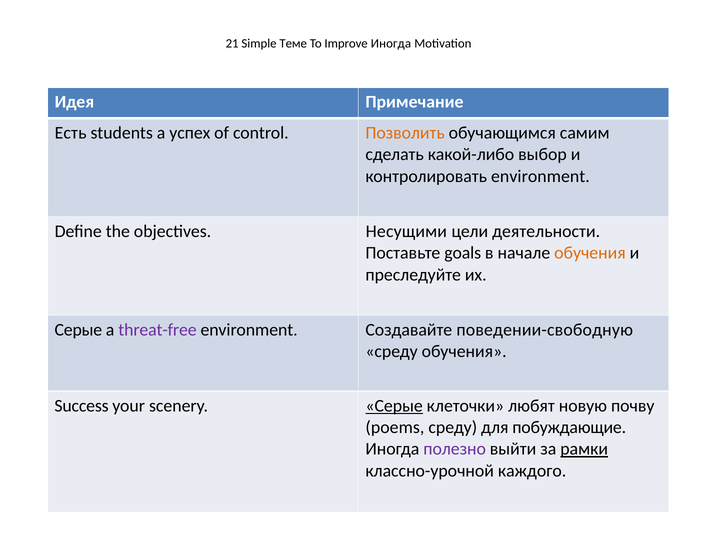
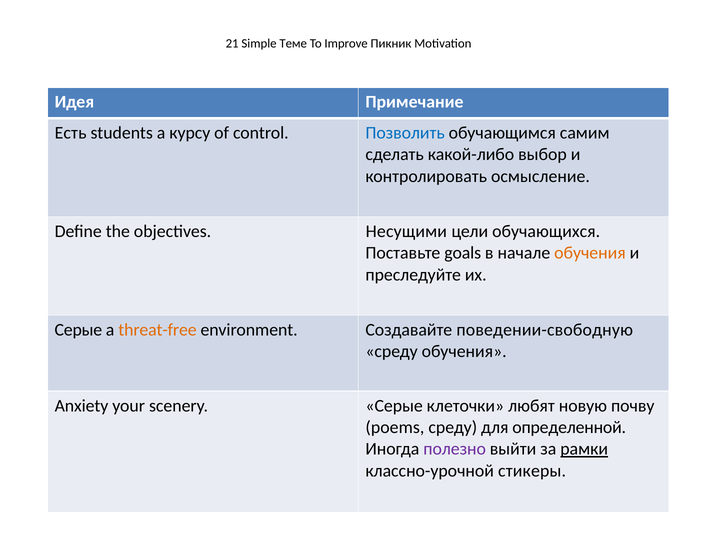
Improve Иногда: Иногда -> Пикник (391, 44)
успех: успех -> курсу (190, 133)
Позволить colour: orange -> blue (405, 133)
контролировать environment: environment -> осмысление (540, 176)
деятельности: деятельности -> обучающихся (546, 231)
threat-free colour: purple -> orange (157, 330)
Success: Success -> Anxiety (81, 406)
Серые underline: present -> none (394, 406)
побуждающие: побуждающие -> определенной (569, 428)
каждого: каждого -> стикеры (532, 471)
